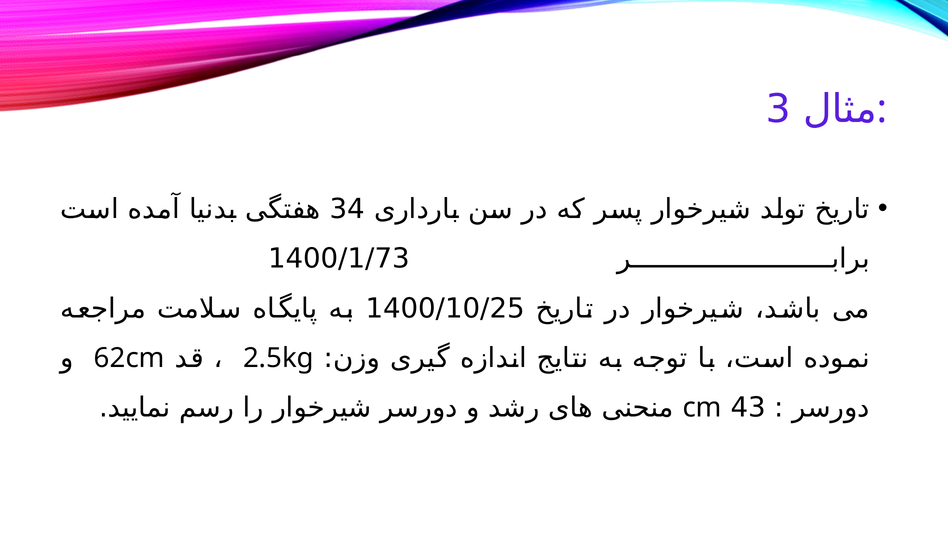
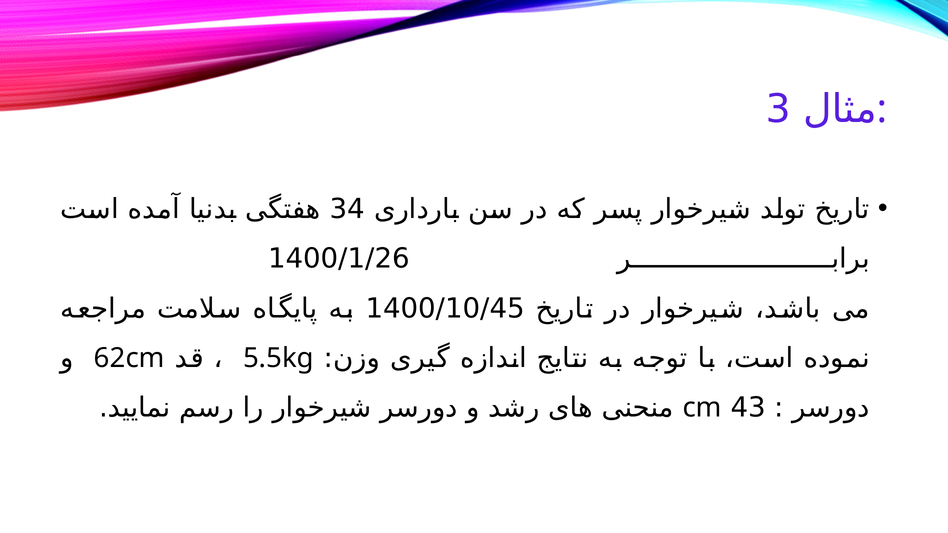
1400/1/73: 1400/1/73 -> 1400/1/26 (339, 259)
1400/10/25: 1400/10/25 -> 1400/10/45 (445, 309)
2.5kg: 2.5kg -> 5.5kg (279, 358)
